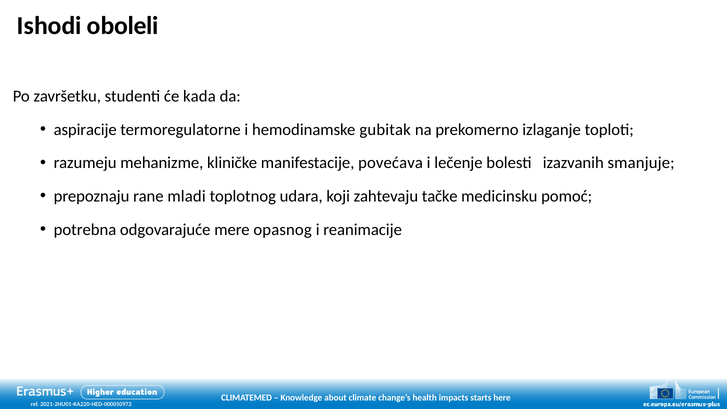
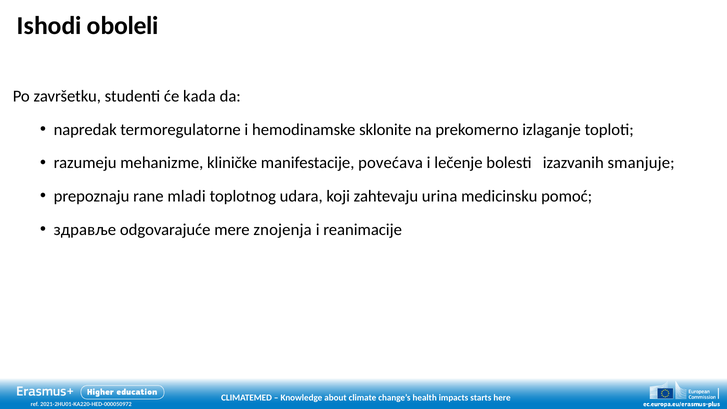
aspiracije: aspiracije -> napredak (85, 130)
gubitak: gubitak -> sklonite (385, 130)
tačke: tačke -> urina (440, 196)
potrebna: potrebna -> здравље (85, 230)
opasnog: opasnog -> znojenja (283, 230)
